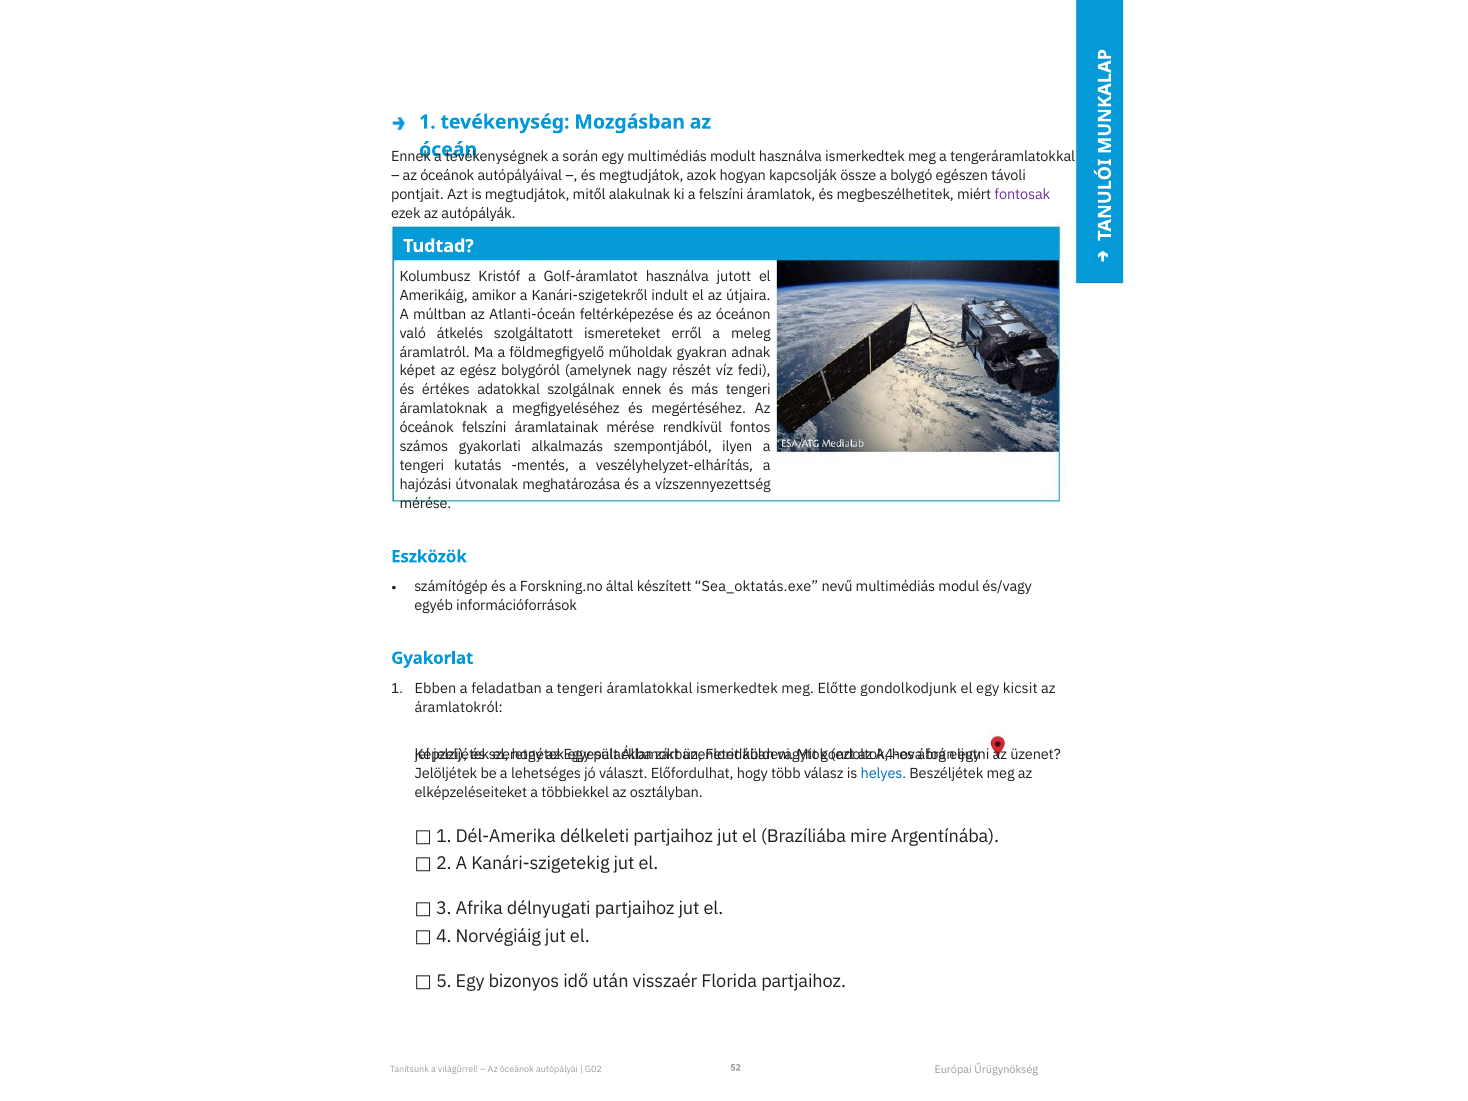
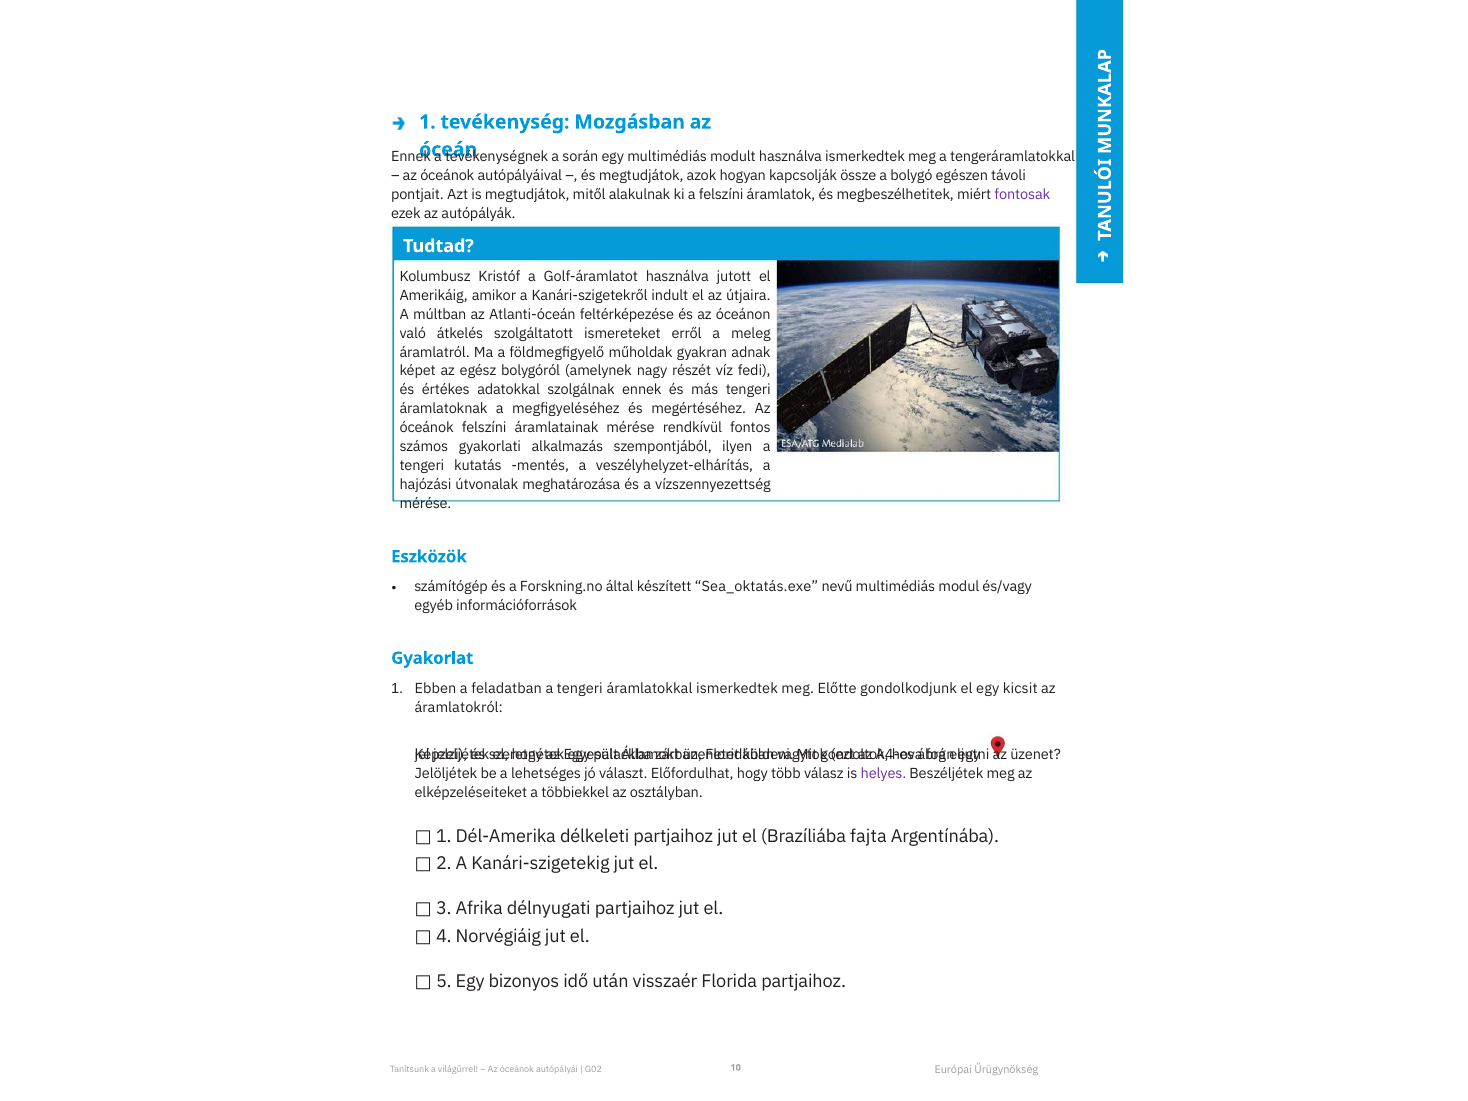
helyes colour: blue -> purple (883, 773)
mire: mire -> fajta (868, 836)
52: 52 -> 10 (736, 1068)
